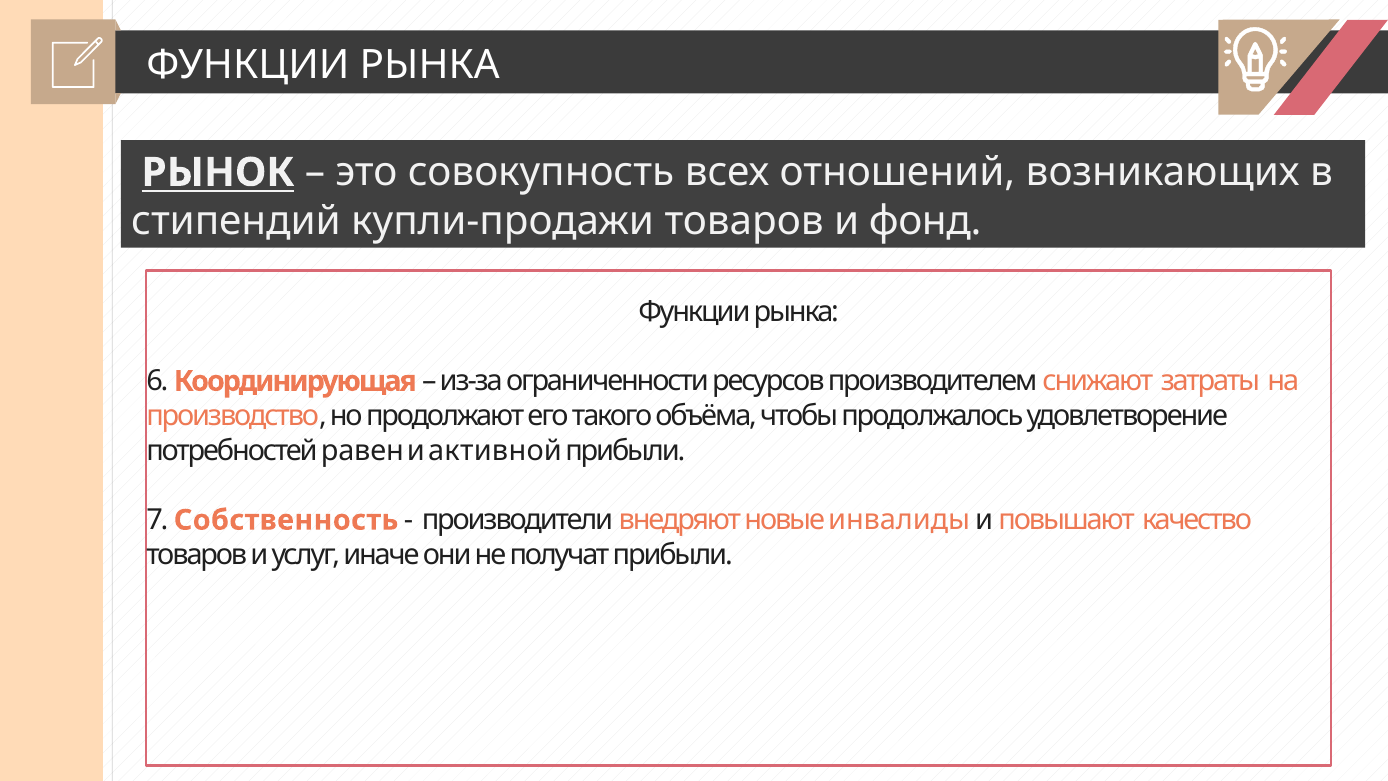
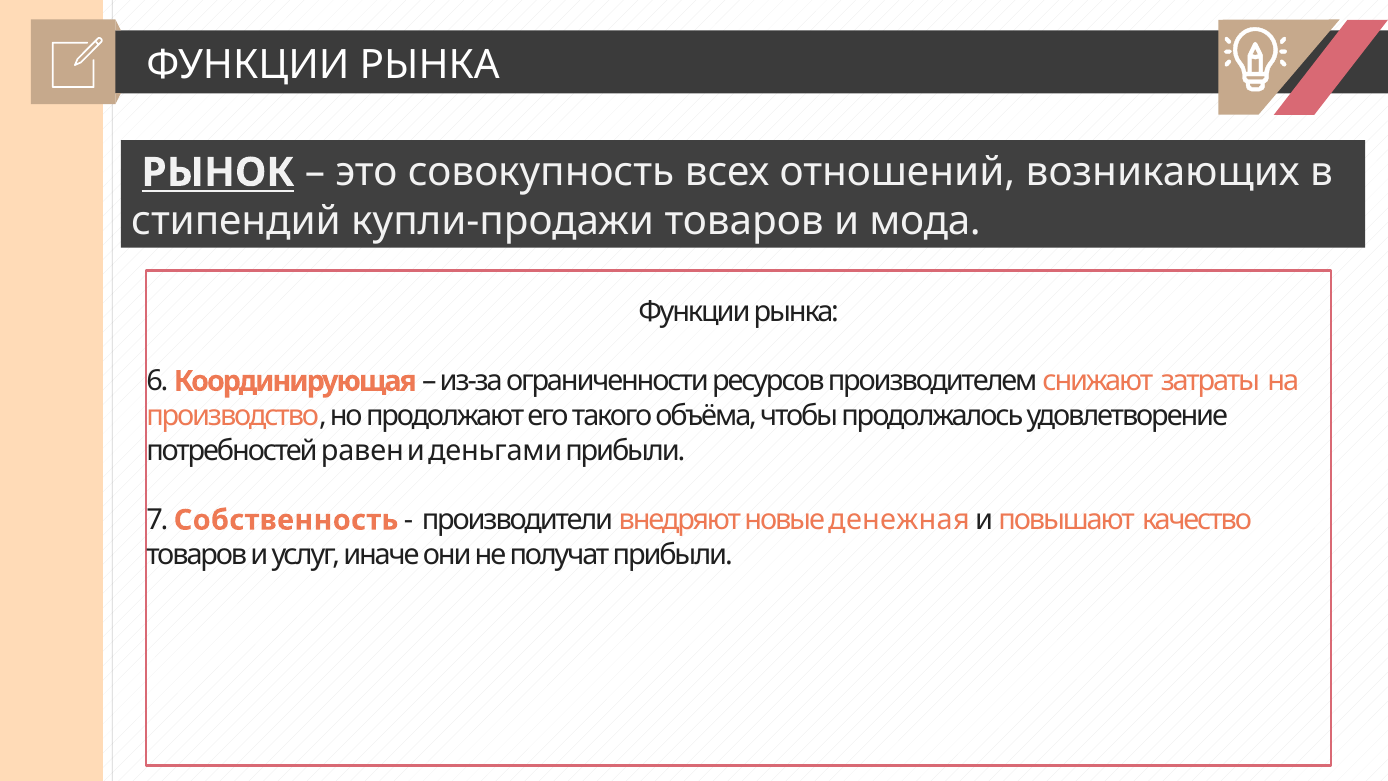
фонд: фонд -> мода (925, 221)
активной: активной -> деньгами (495, 451)
инвалиды: инвалиды -> денежная (899, 520)
